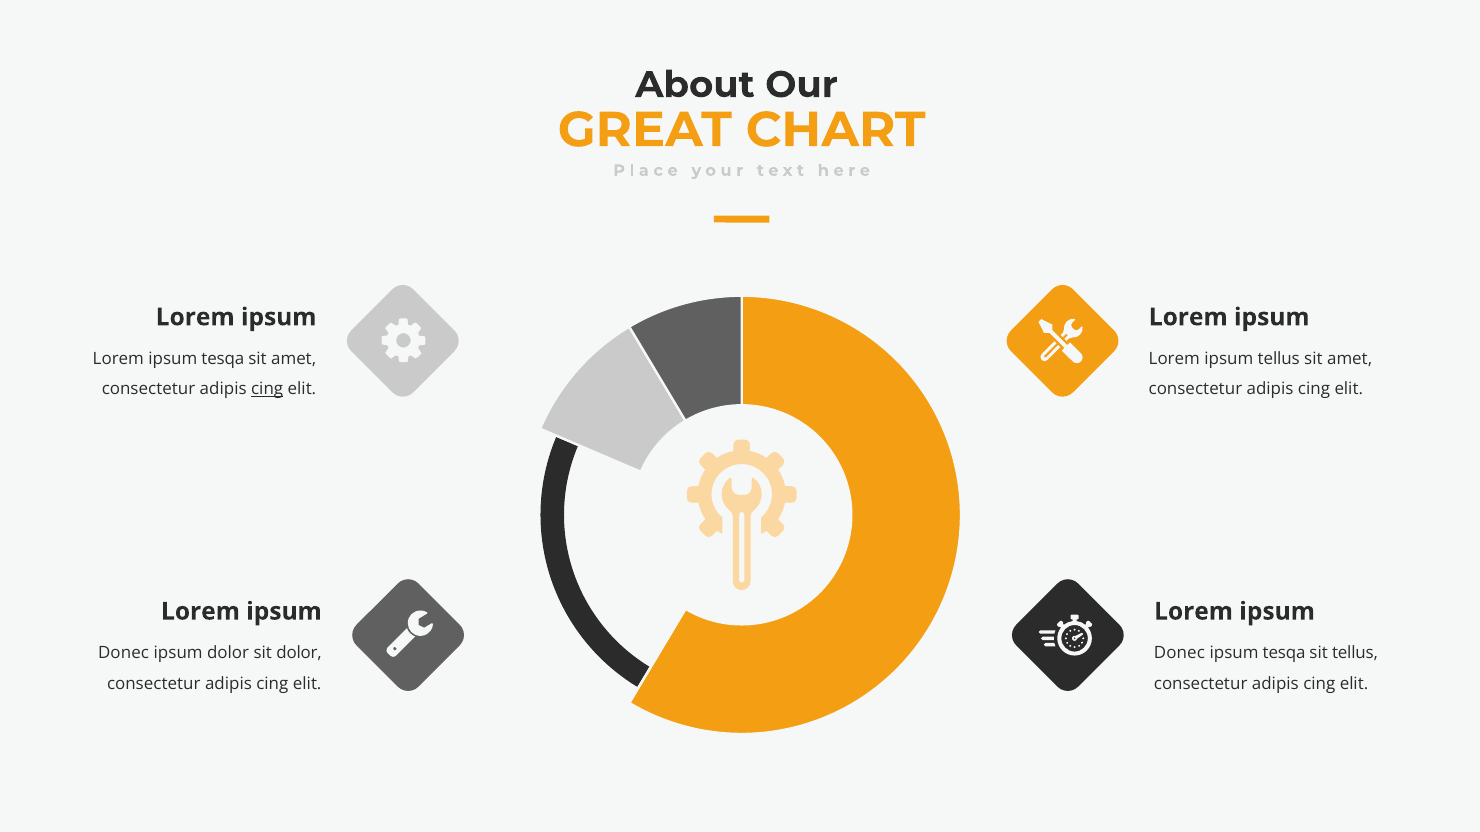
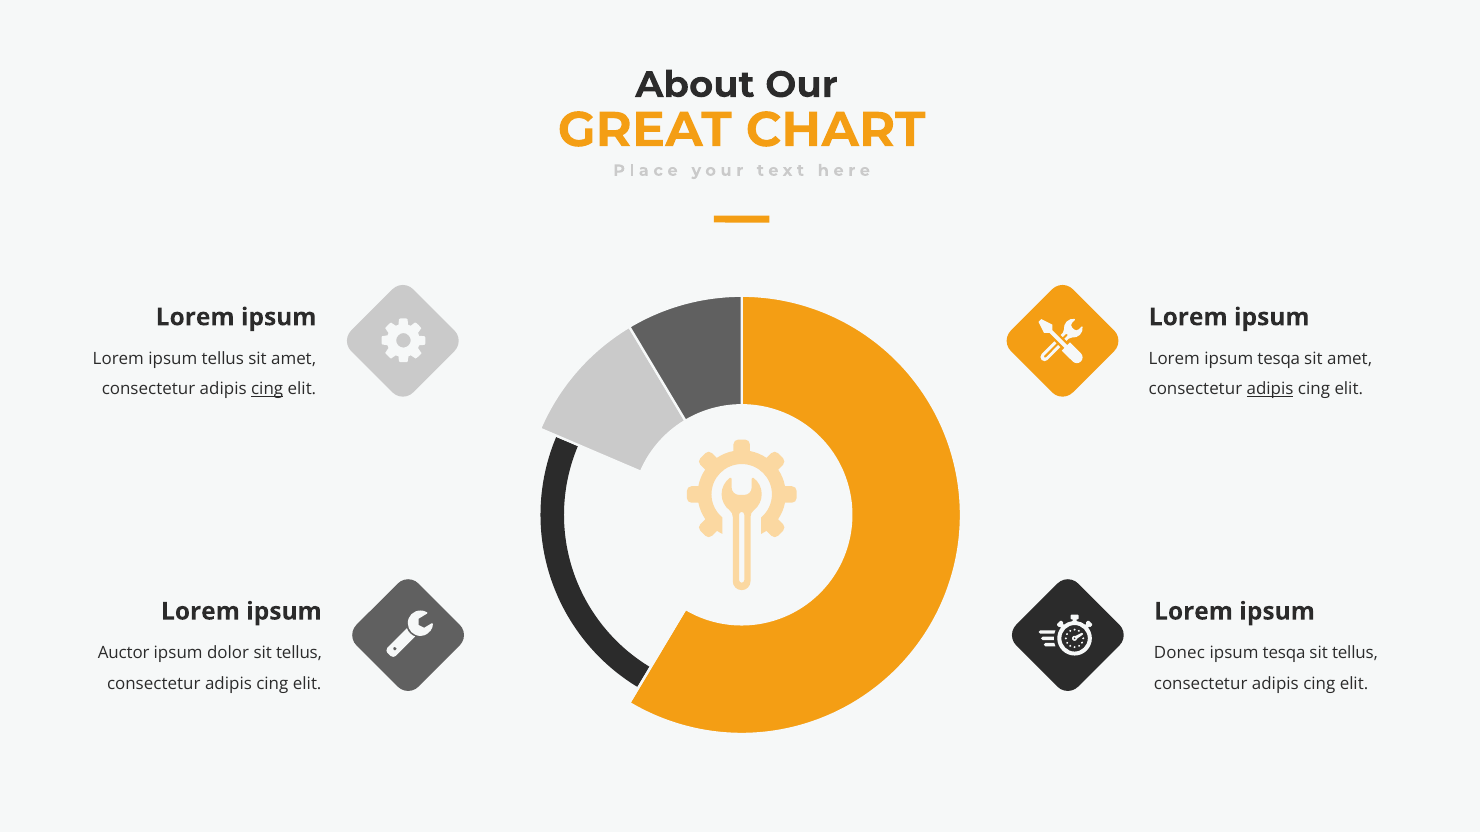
Lorem ipsum tesqa: tesqa -> tellus (223, 359)
Lorem ipsum tellus: tellus -> tesqa (1279, 359)
adipis underline: none -> present (1270, 389)
Donec: Donec -> Auctor (124, 653)
dolor sit dolor: dolor -> tellus (299, 653)
